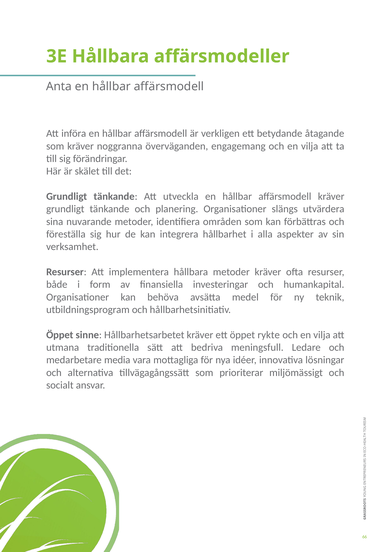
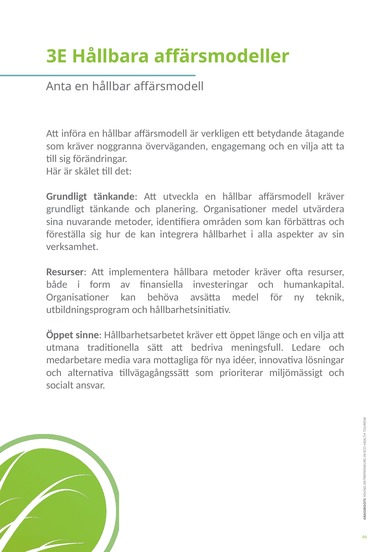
Organisationer slängs: slängs -> medel (285, 209)
rykte: rykte -> länge (269, 335)
